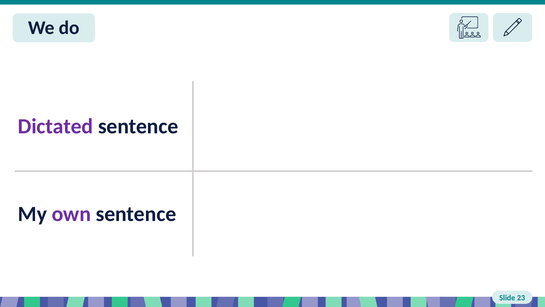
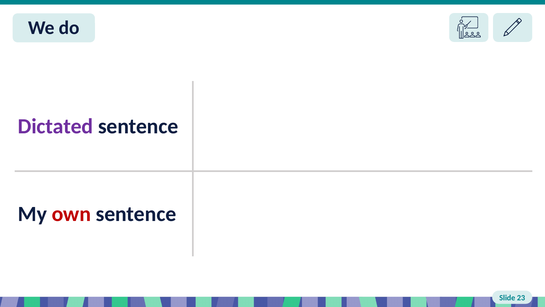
own colour: purple -> red (71, 214)
